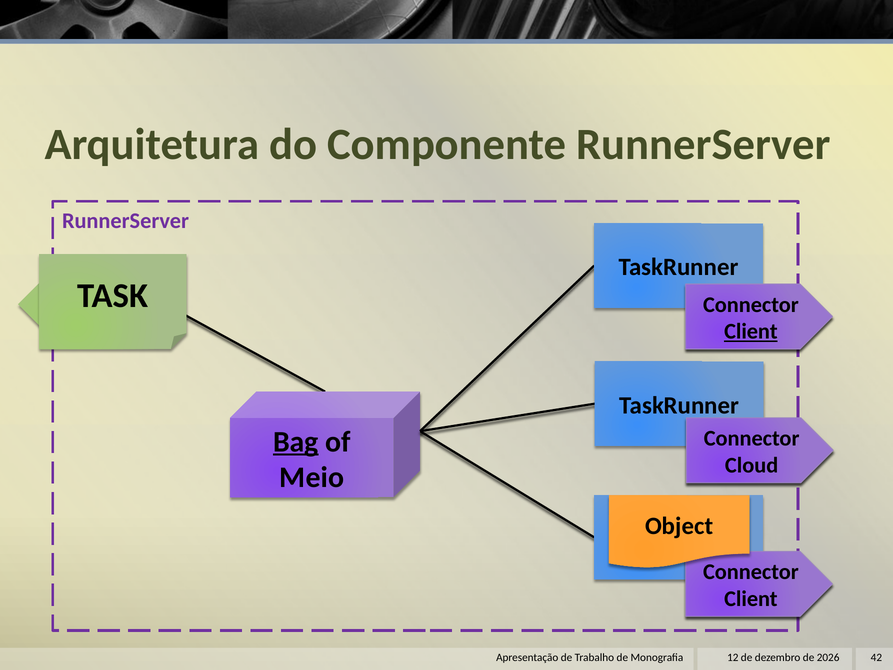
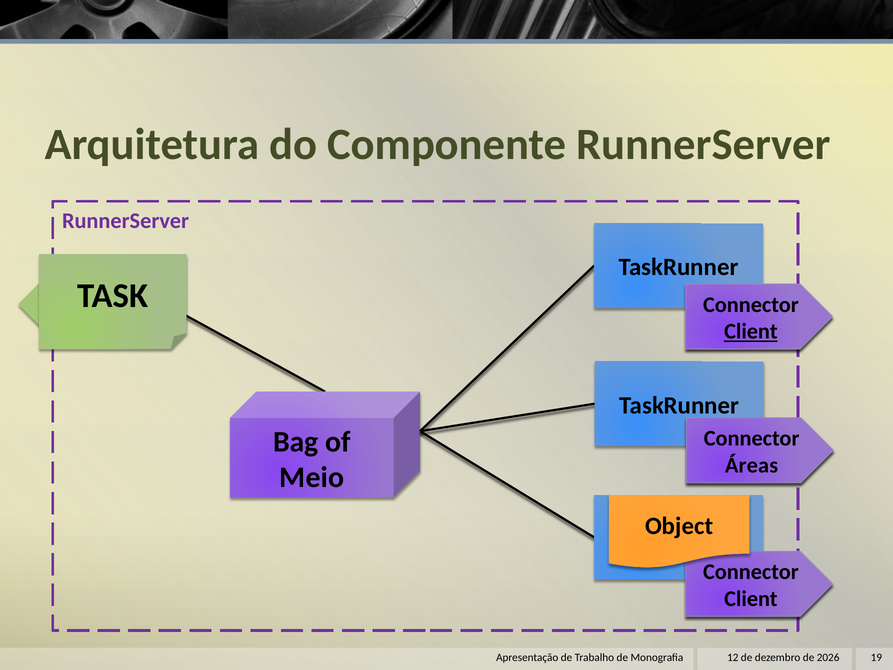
Bag underline: present -> none (296, 442)
Cloud: Cloud -> Áreas (752, 465)
42: 42 -> 19 (876, 657)
